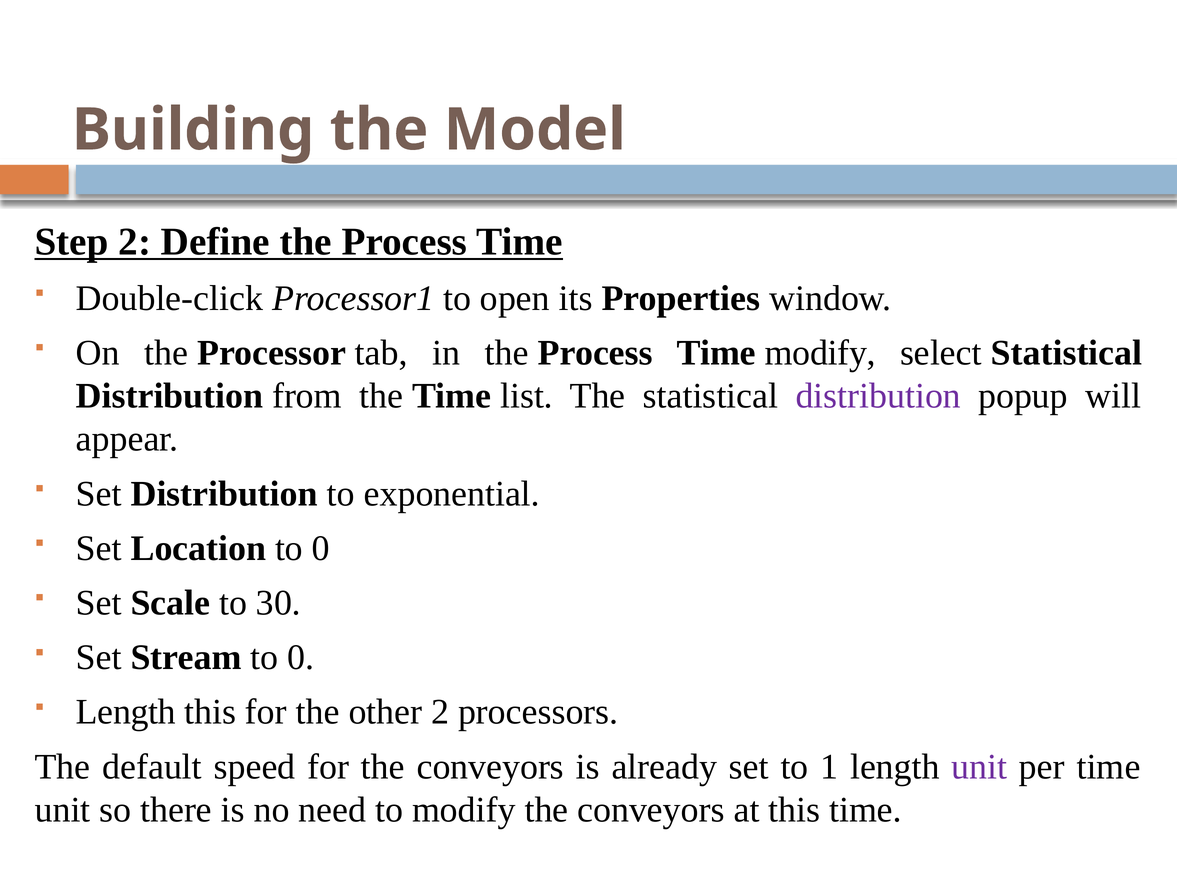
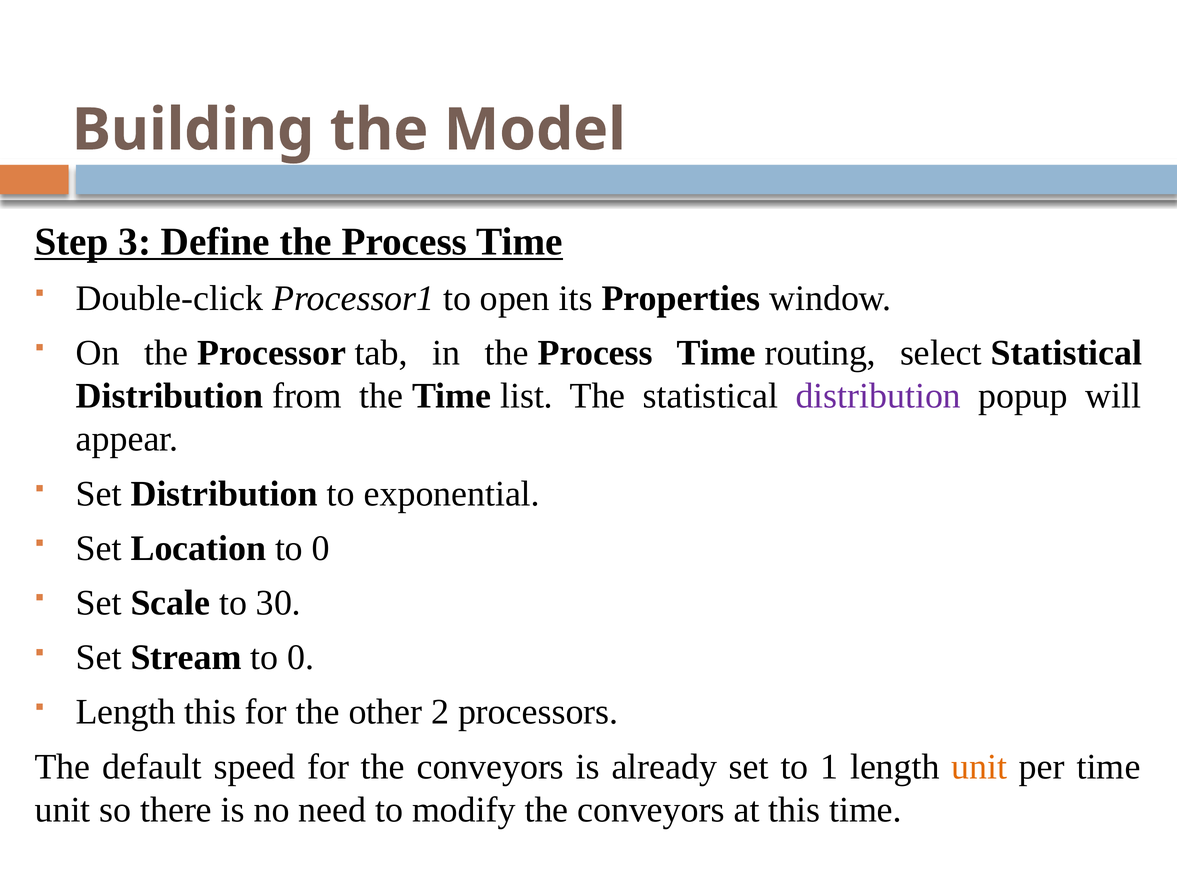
Step 2: 2 -> 3 (135, 242)
Time modify: modify -> routing (820, 353)
unit colour: purple -> orange (979, 766)
